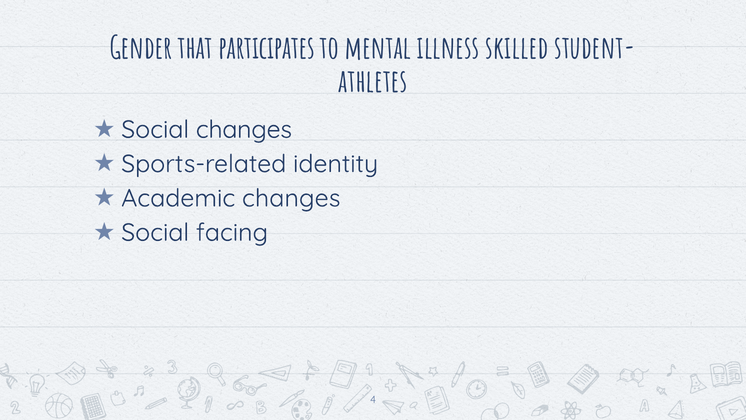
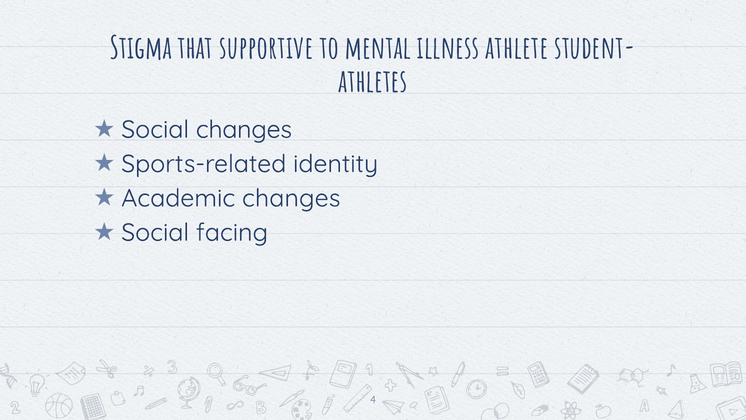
Gender: Gender -> Stigma (141, 48)
participates: participates -> supportive (266, 48)
skilled: skilled -> athlete (517, 48)
